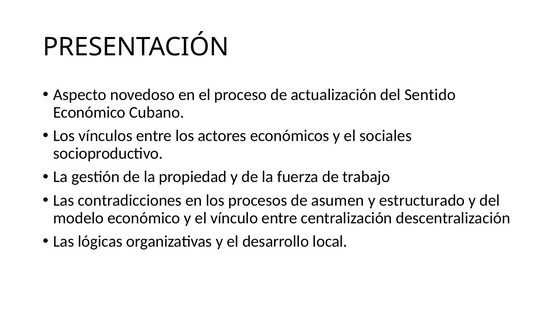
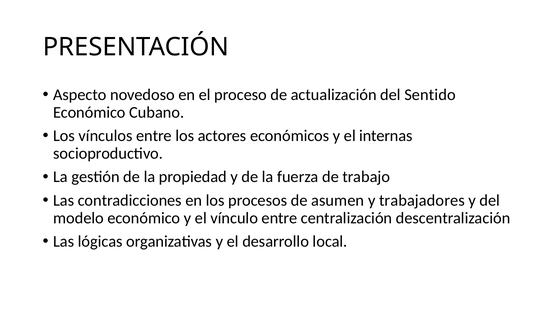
sociales: sociales -> internas (386, 136)
estructurado: estructurado -> trabajadores (422, 200)
